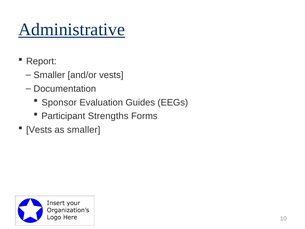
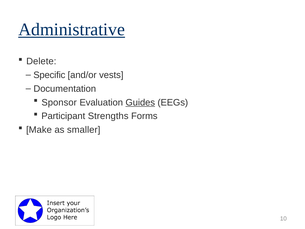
Report: Report -> Delete (41, 61)
Smaller: Smaller -> Specific (49, 75)
Guides underline: none -> present (140, 102)
Vests: Vests -> Make (39, 130)
